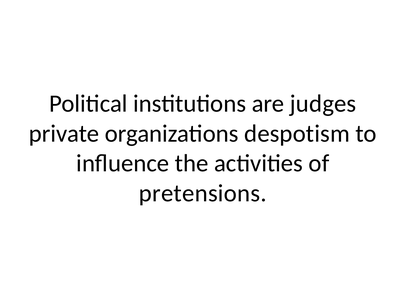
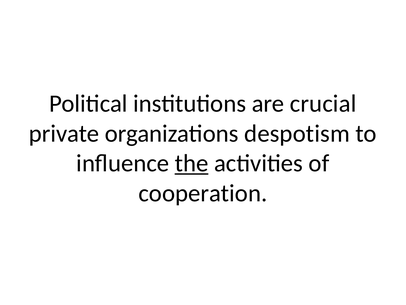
judges: judges -> crucial (323, 104)
the underline: none -> present (192, 163)
pretensions: pretensions -> cooperation (203, 193)
